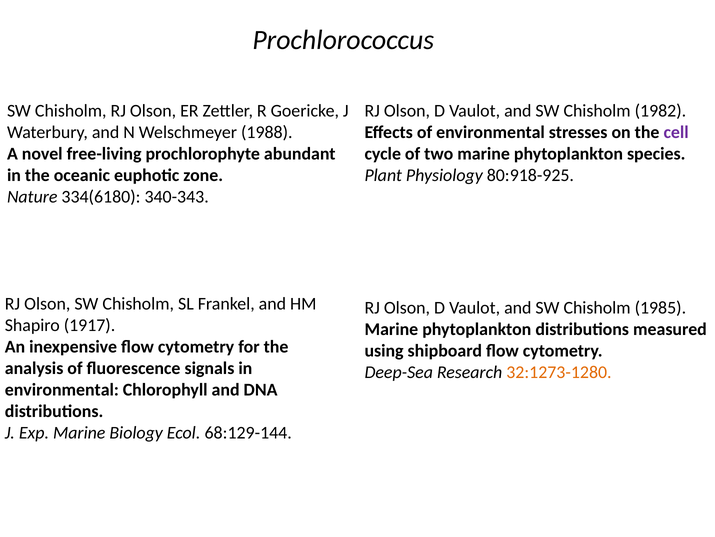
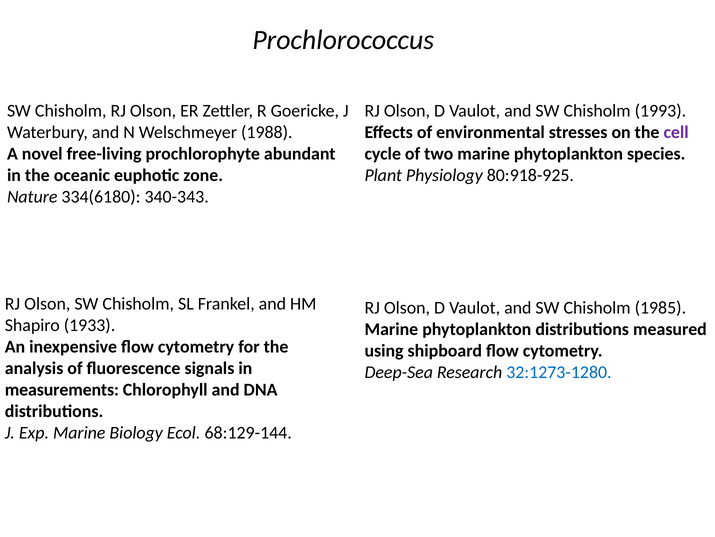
1982: 1982 -> 1993 (660, 111)
1917: 1917 -> 1933 (90, 325)
32:1273-1280 colour: orange -> blue (559, 372)
environmental: environmental -> measurements (62, 389)
